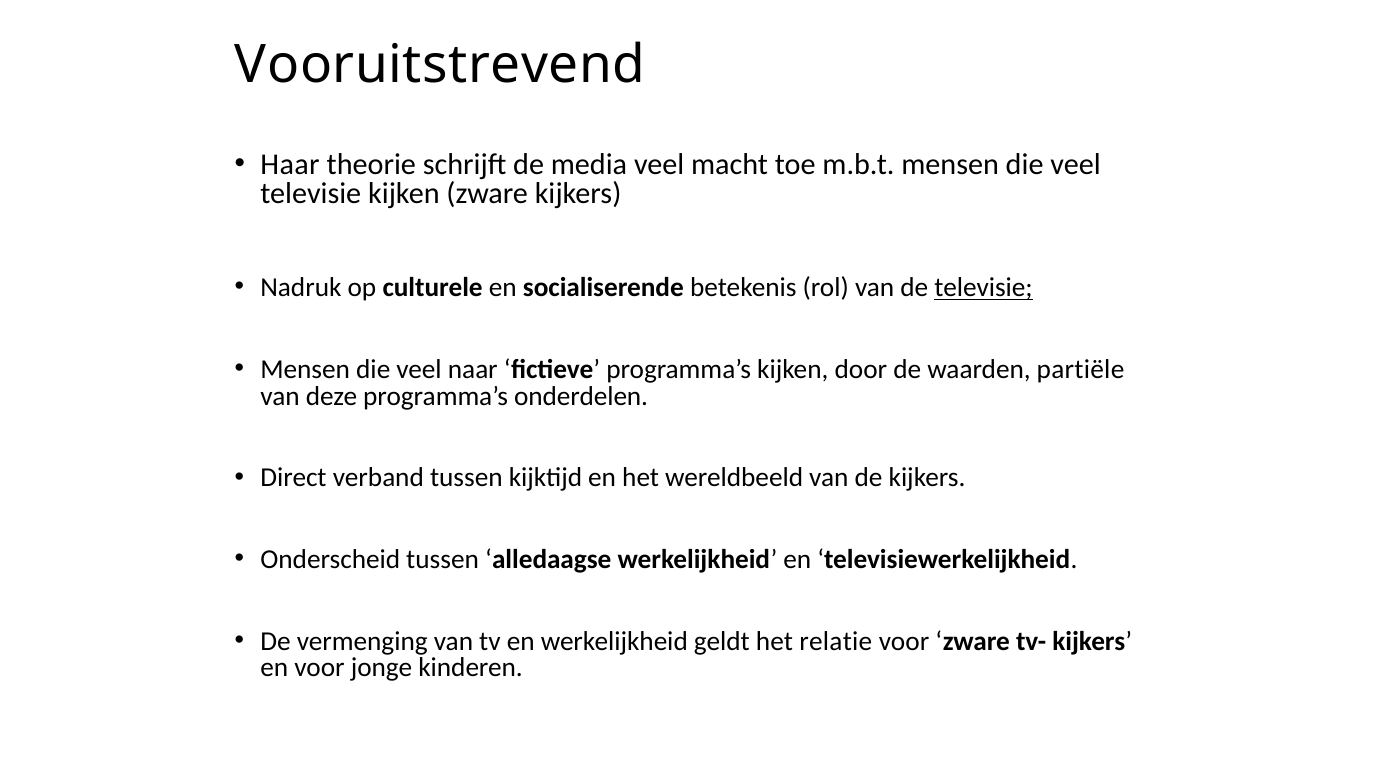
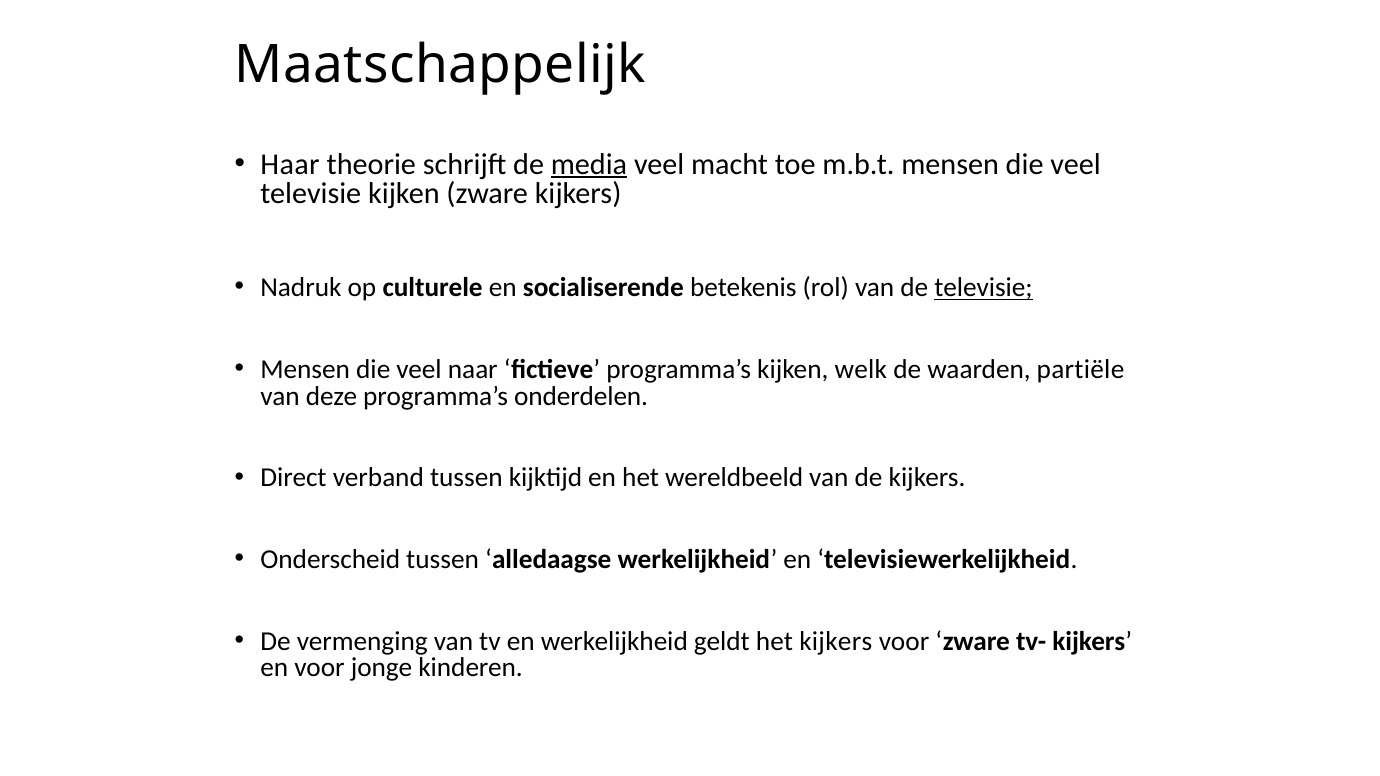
Vooruitstrevend: Vooruitstrevend -> Maatschappelijk (440, 65)
media underline: none -> present (589, 164)
door: door -> welk (861, 370)
het relatie: relatie -> kijkers (836, 642)
